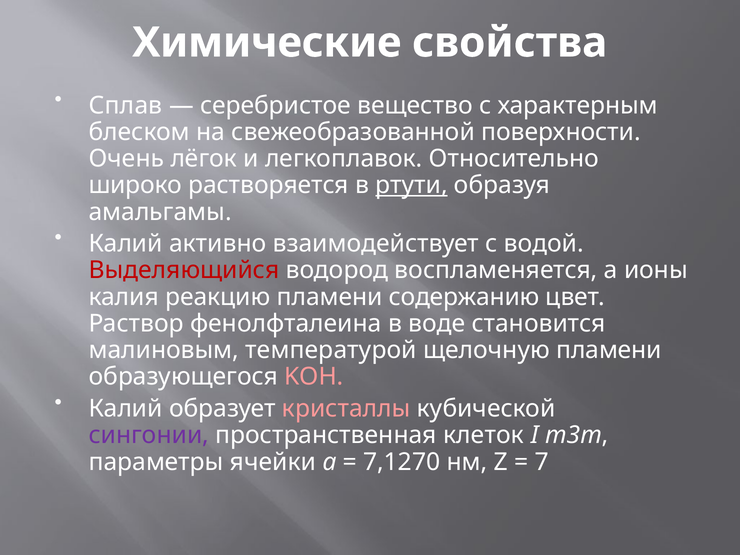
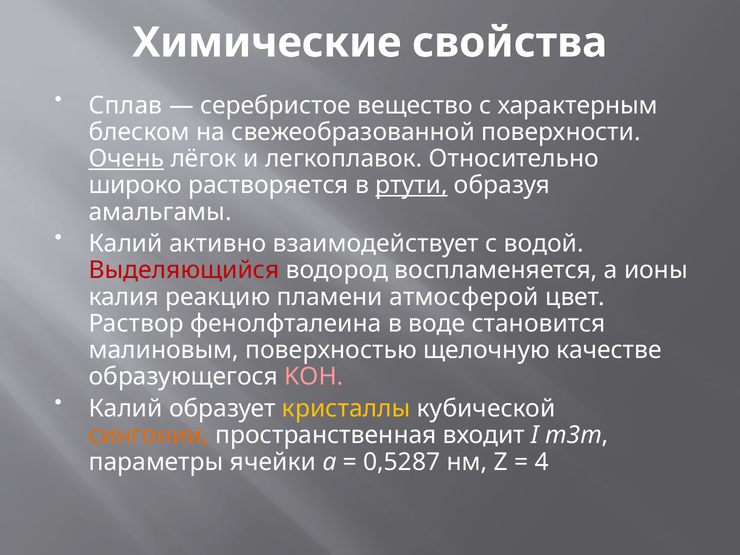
Очень underline: none -> present (126, 159)
содержанию: содержанию -> атмосферой (464, 297)
температурой: температурой -> поверхностью (331, 350)
щелочную пламени: пламени -> качестве (609, 350)
кристаллы colour: pink -> yellow (346, 409)
сингонии colour: purple -> orange (149, 435)
клеток: клеток -> входит (484, 435)
7,1270: 7,1270 -> 0,5287 (402, 462)
7: 7 -> 4 (542, 462)
